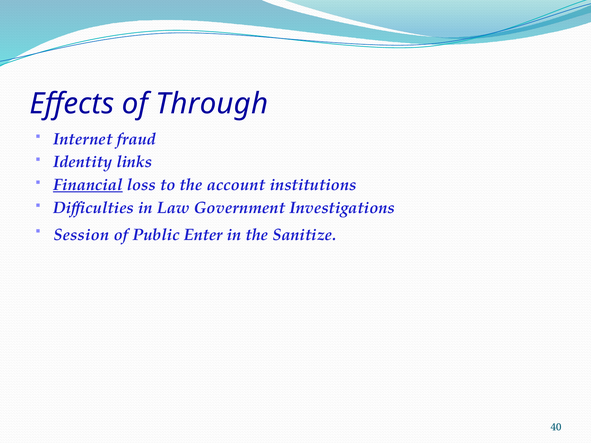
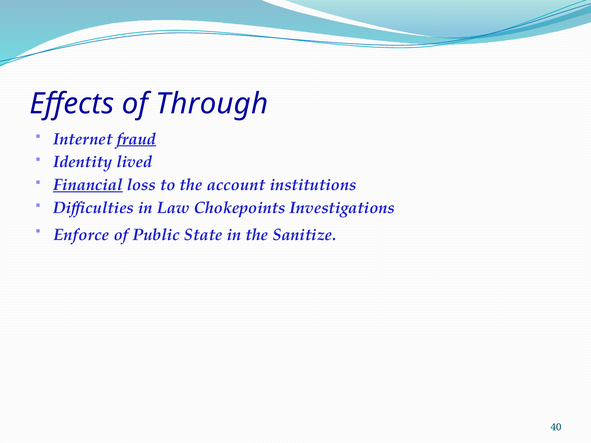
fraud underline: none -> present (136, 139)
links: links -> lived (134, 162)
Government: Government -> Chokepoints (240, 208)
Session: Session -> Enforce (81, 235)
Enter: Enter -> State (203, 235)
